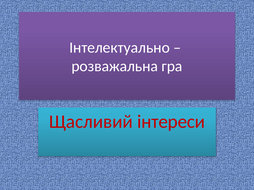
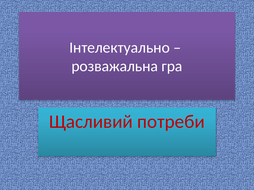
інтереси: інтереси -> потреби (171, 122)
